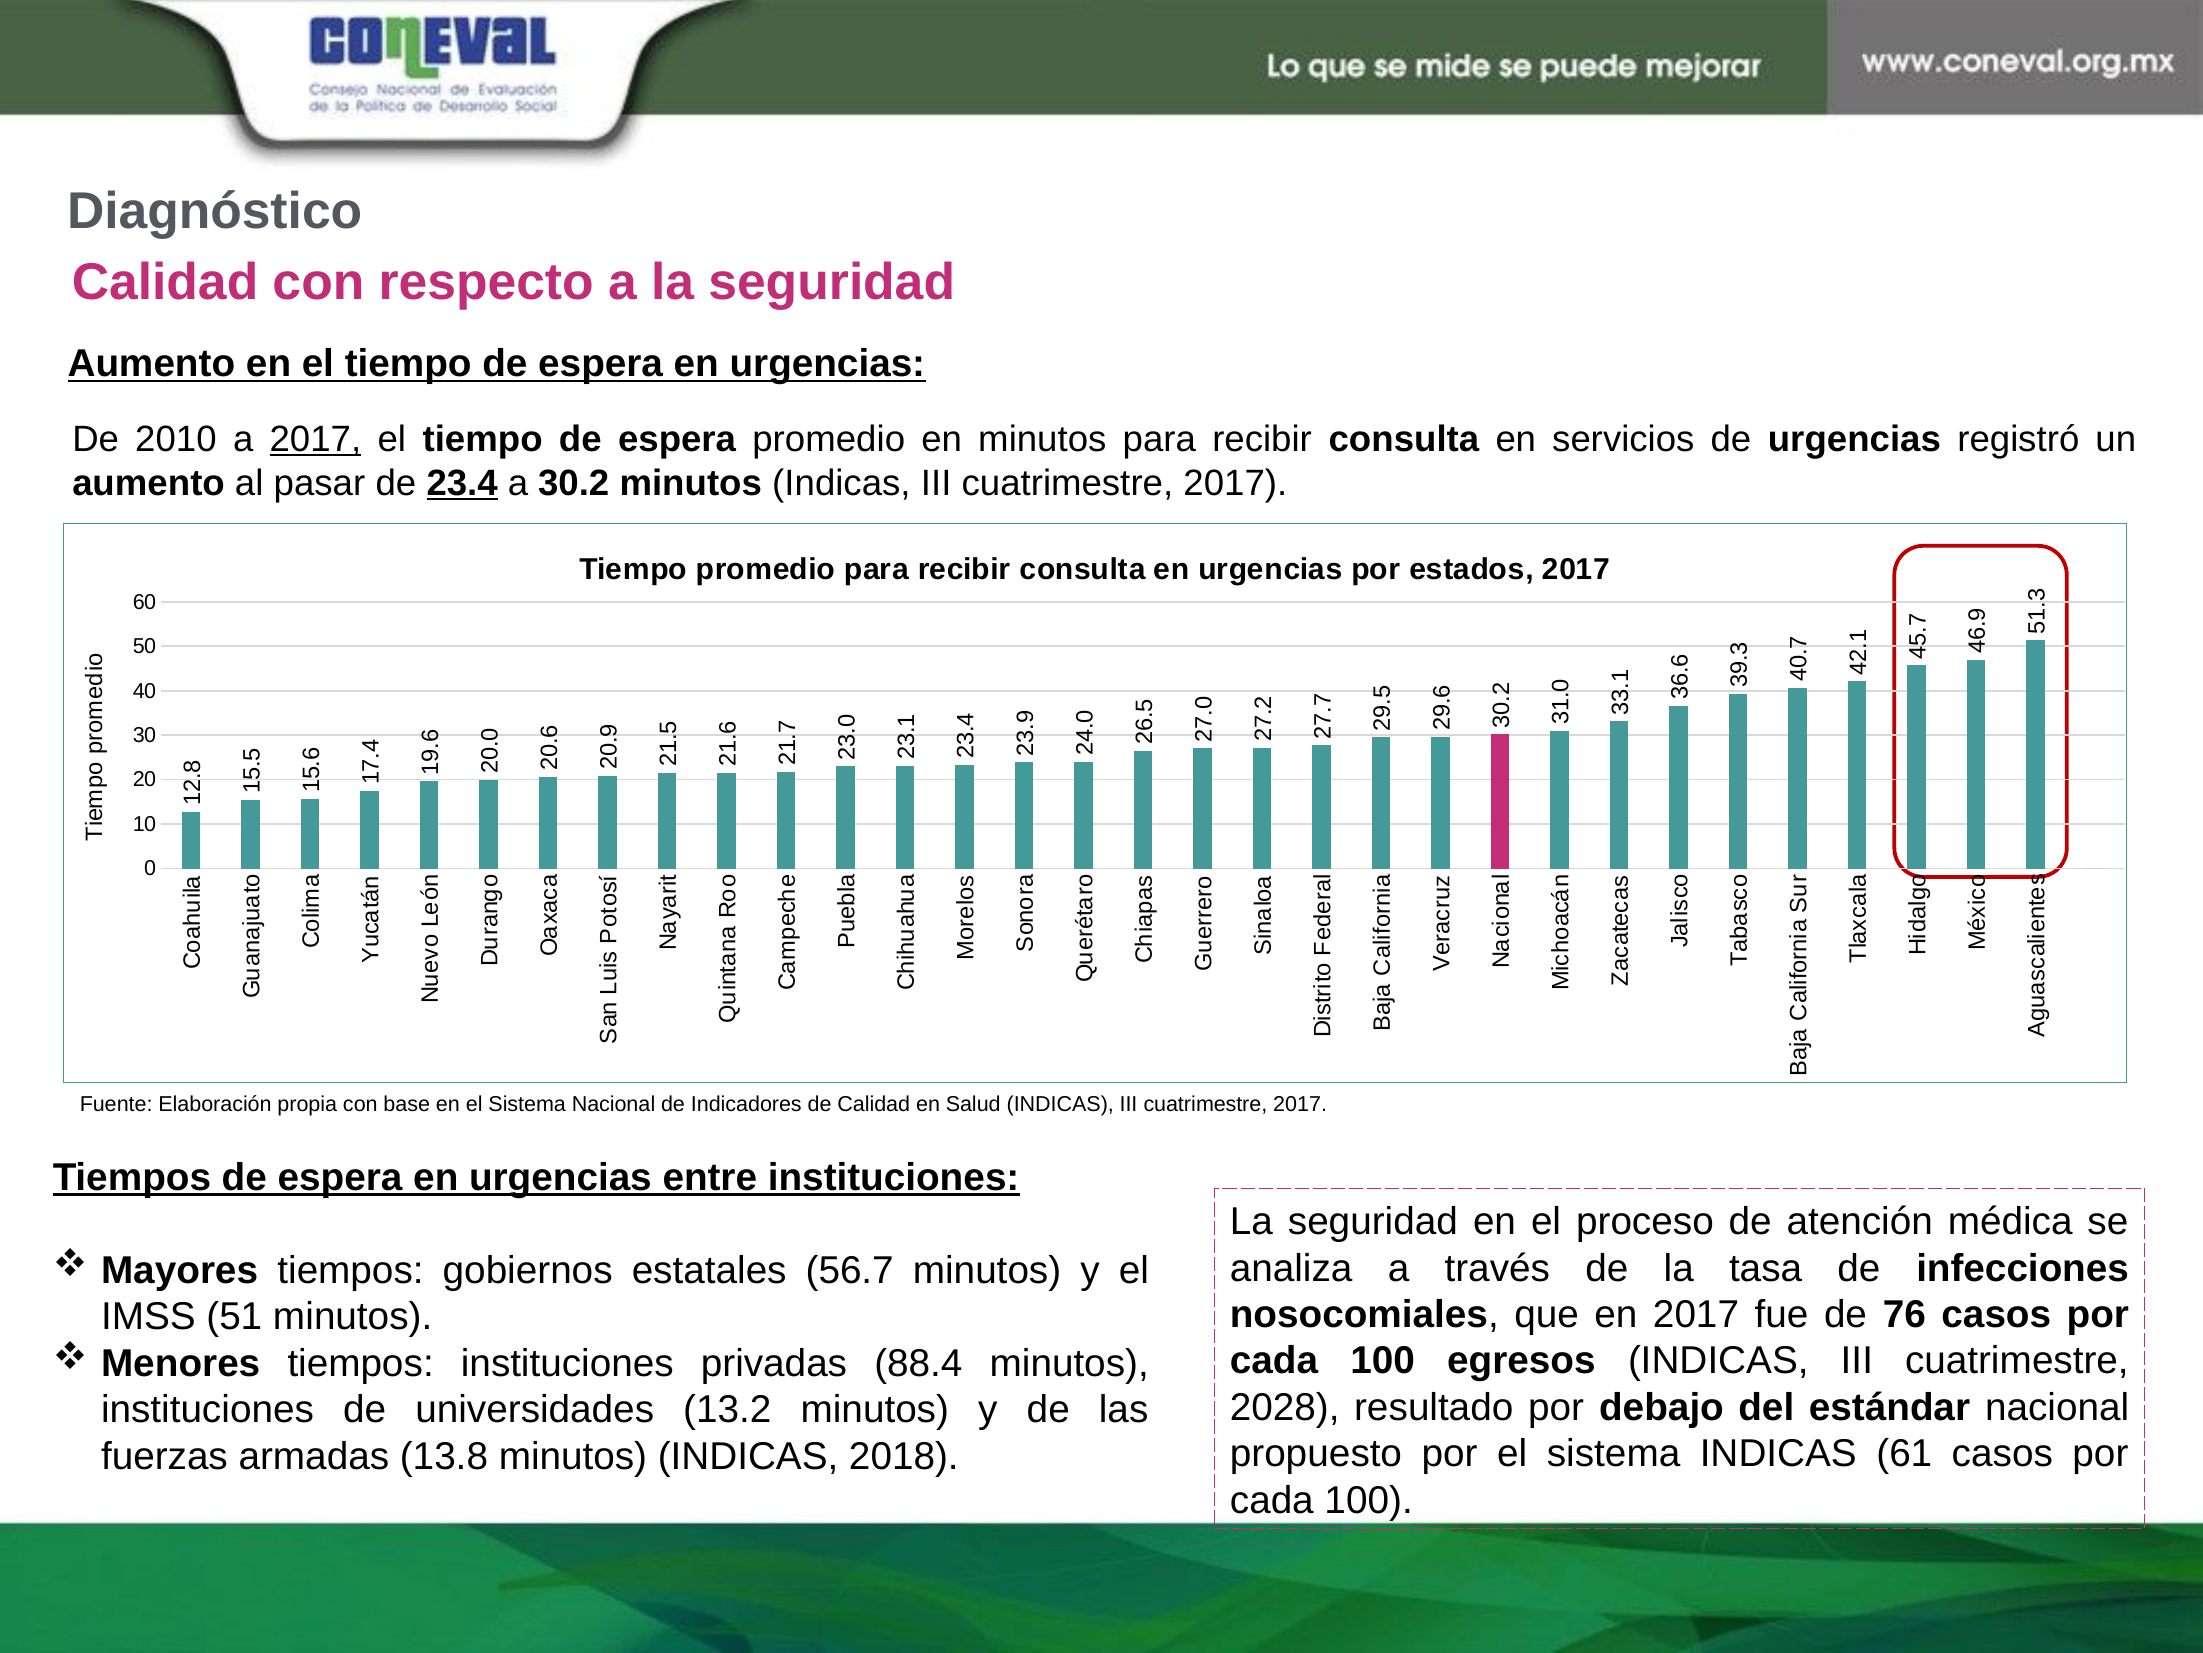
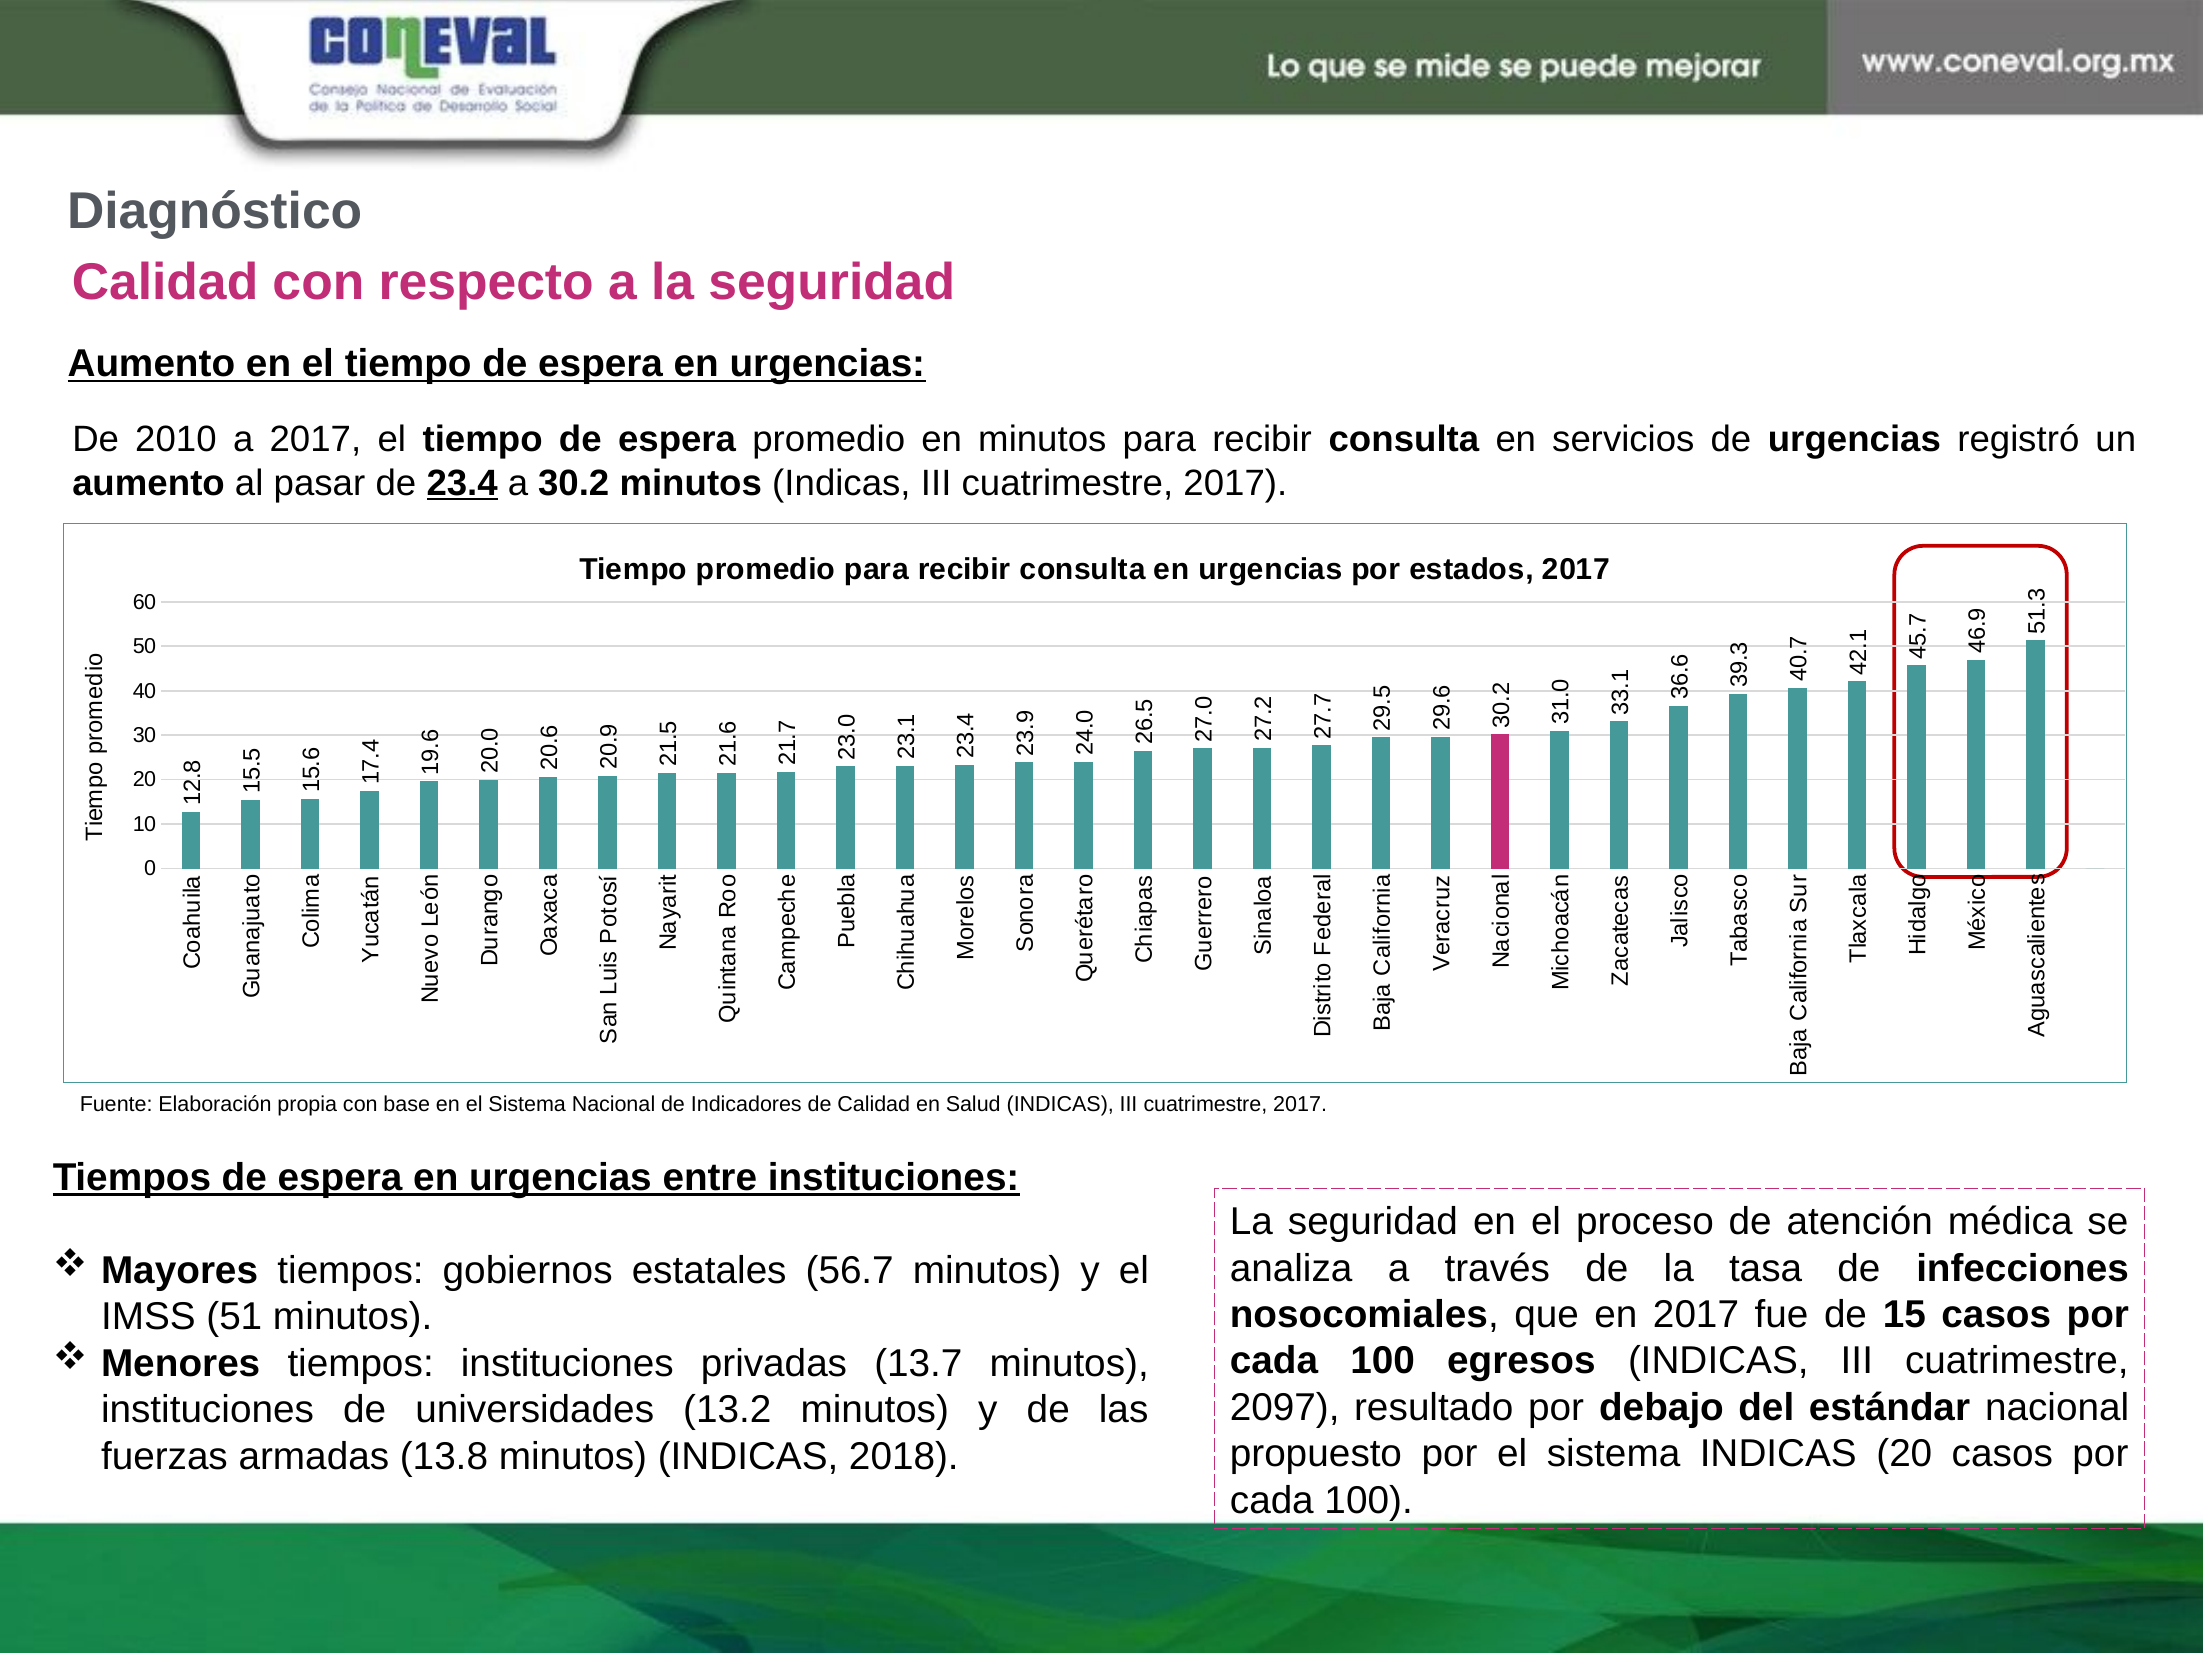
2017 underline: present -> none (315, 439)
76: 76 -> 15 (1904, 1314)
88.4: 88.4 -> 13.7 (918, 1363)
2028: 2028 -> 2097 (1285, 1407)
INDICAS 61: 61 -> 20 (1904, 1454)
